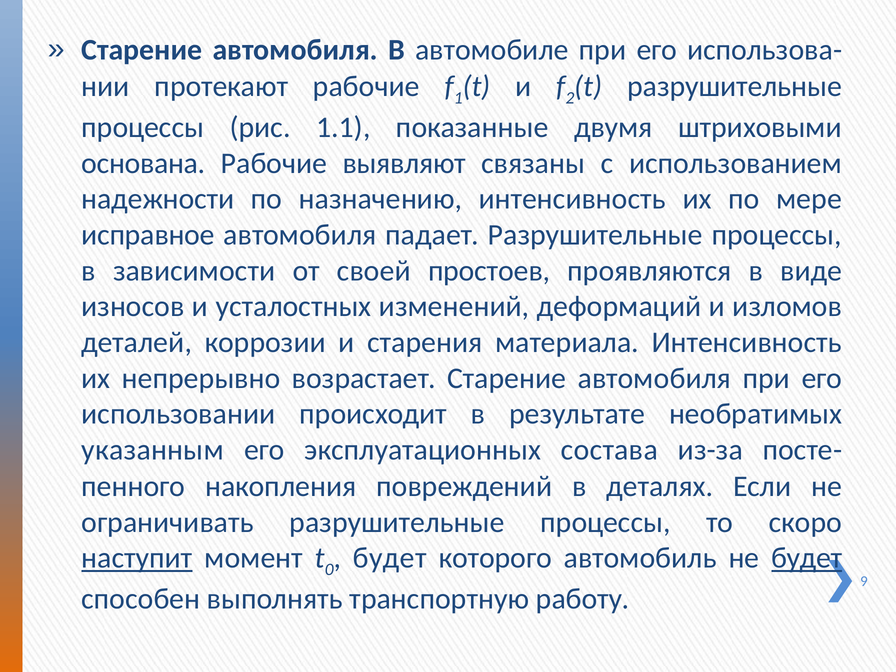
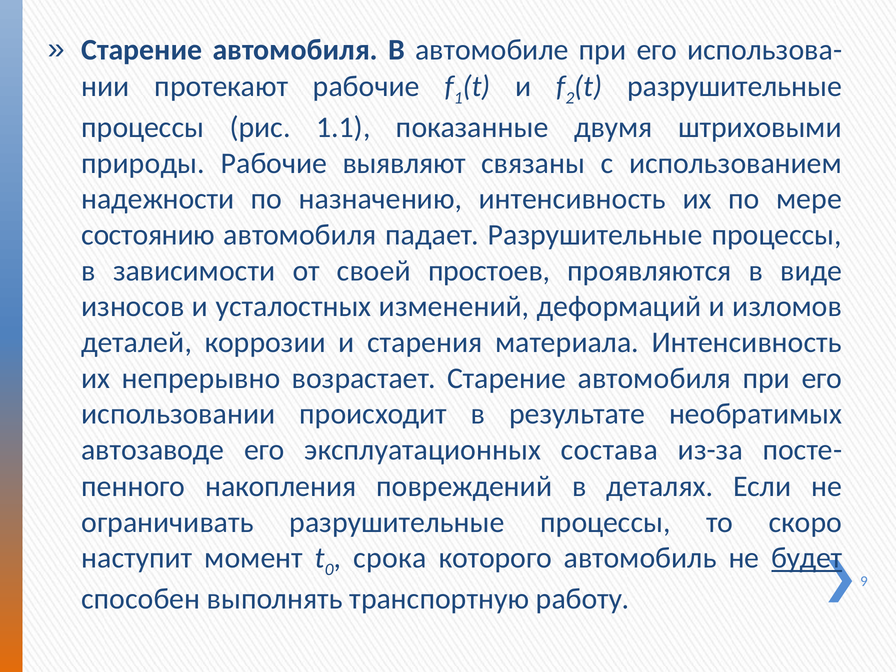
основана: основана -> природы (143, 163)
исправное: исправное -> состоянию (148, 235)
указанным: указанным -> автозаводе (153, 450)
наступит underline: present -> none (137, 558)
будет: будет -> срока (390, 558)
